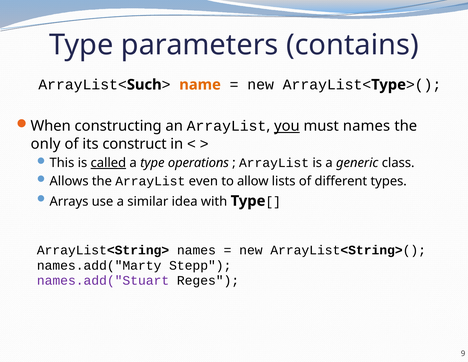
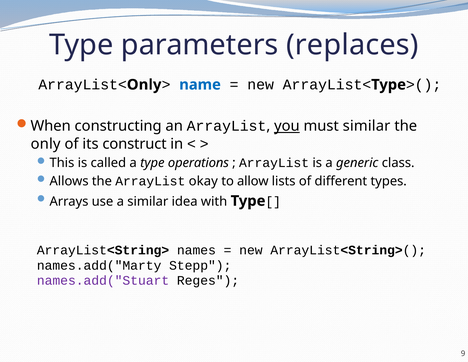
contains: contains -> replaces (352, 45)
Such: Such -> Only (144, 85)
name colour: orange -> blue (200, 85)
must names: names -> similar (367, 126)
called underline: present -> none (108, 163)
even: even -> okay (203, 181)
